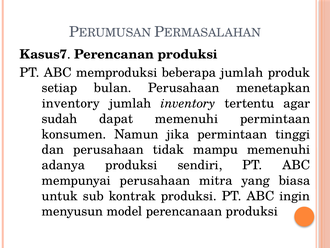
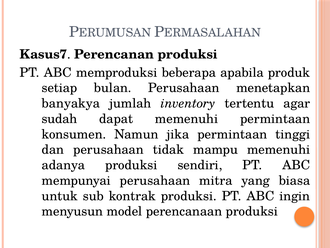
beberapa jumlah: jumlah -> apabila (242, 72)
inventory: inventory -> banyakya (71, 103)
